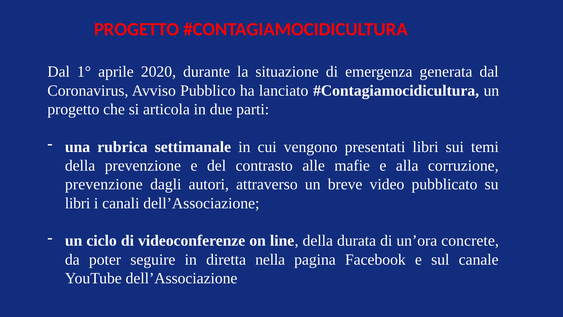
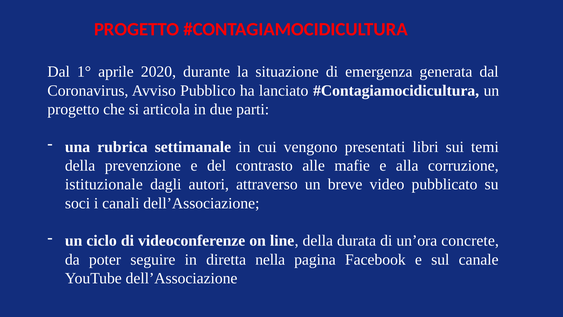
prevenzione: prevenzione -> istituzionale (104, 184)
libri: libri -> soci (78, 203)
